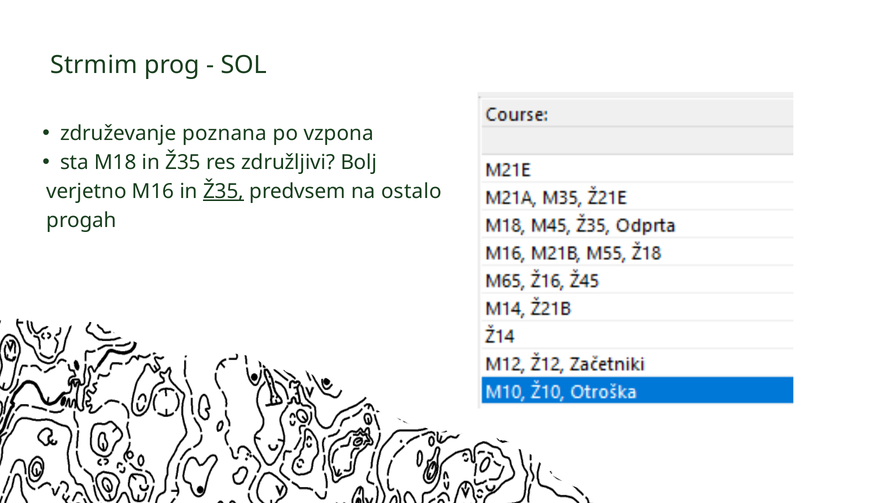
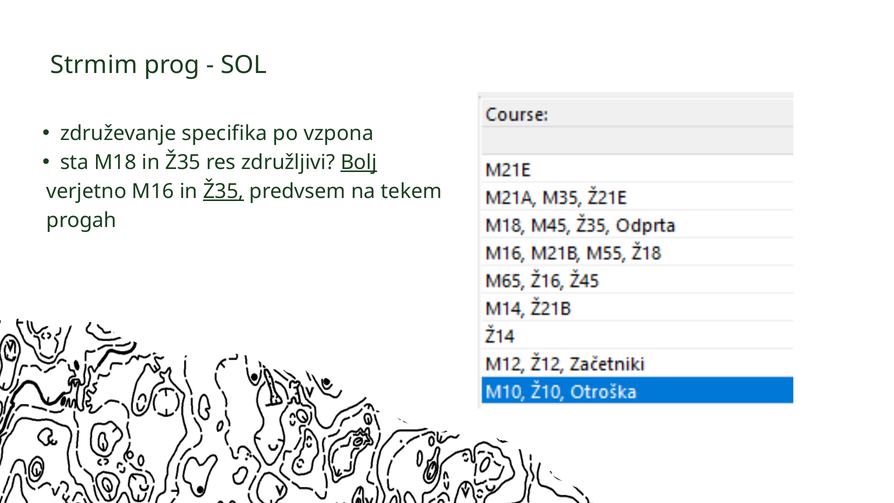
poznana: poznana -> specifika (225, 133)
Bolj underline: none -> present (359, 162)
ostalo: ostalo -> tekem (411, 191)
